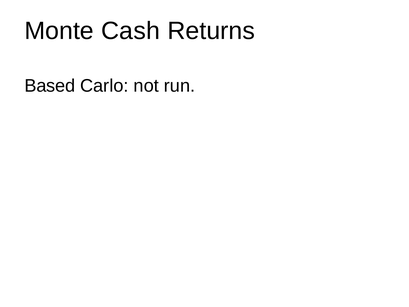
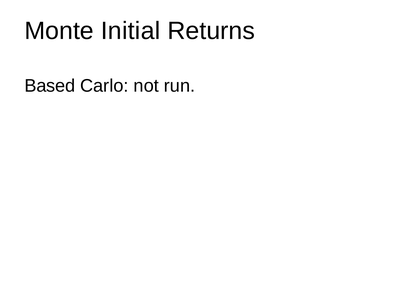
Cash: Cash -> Initial (131, 31)
